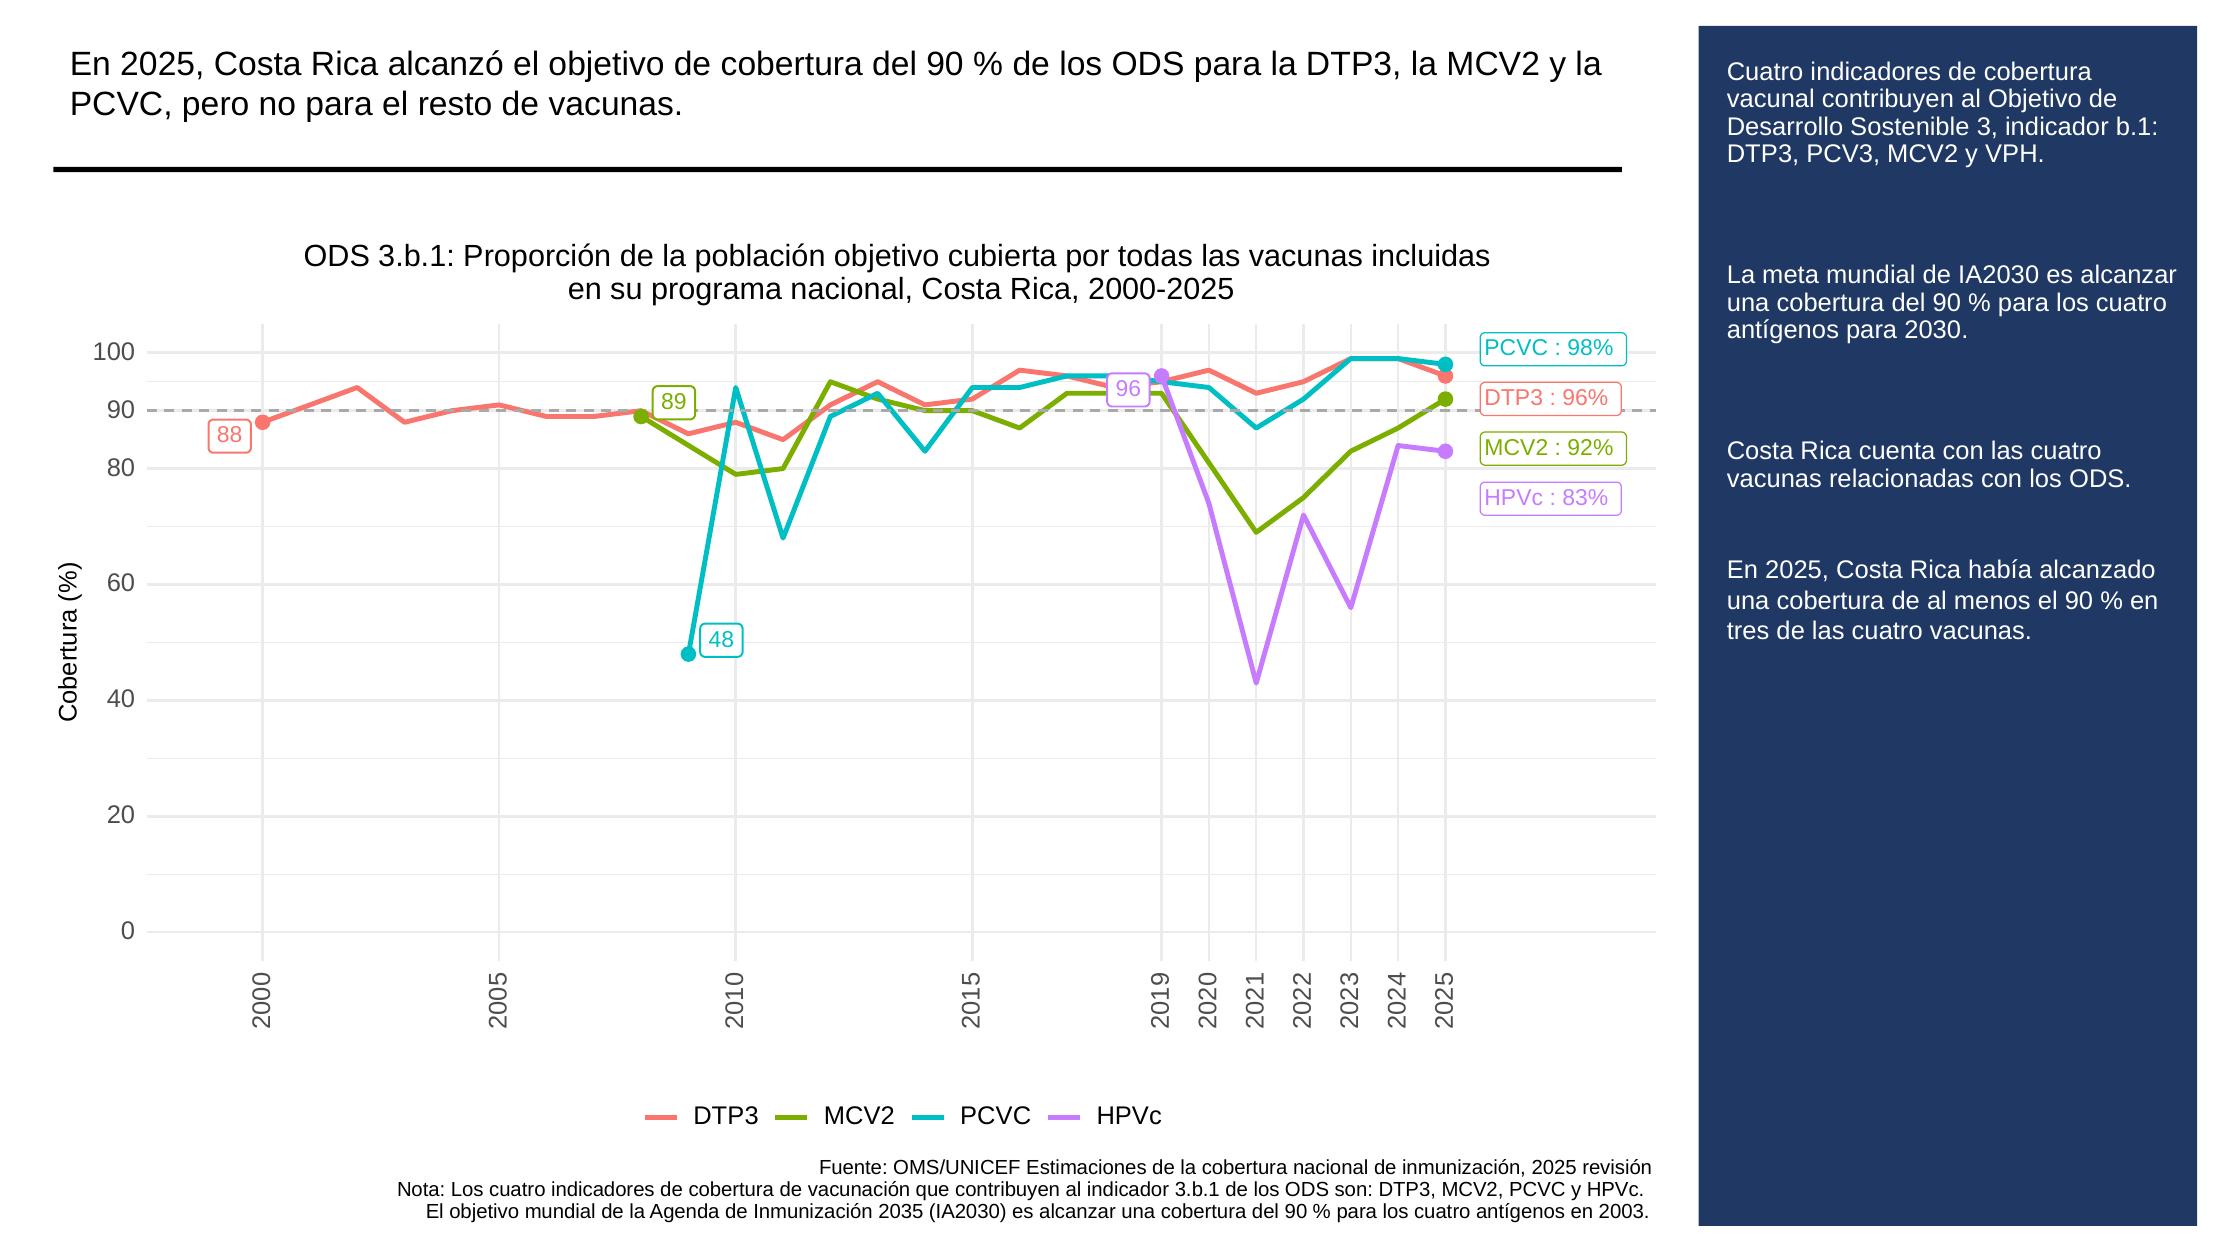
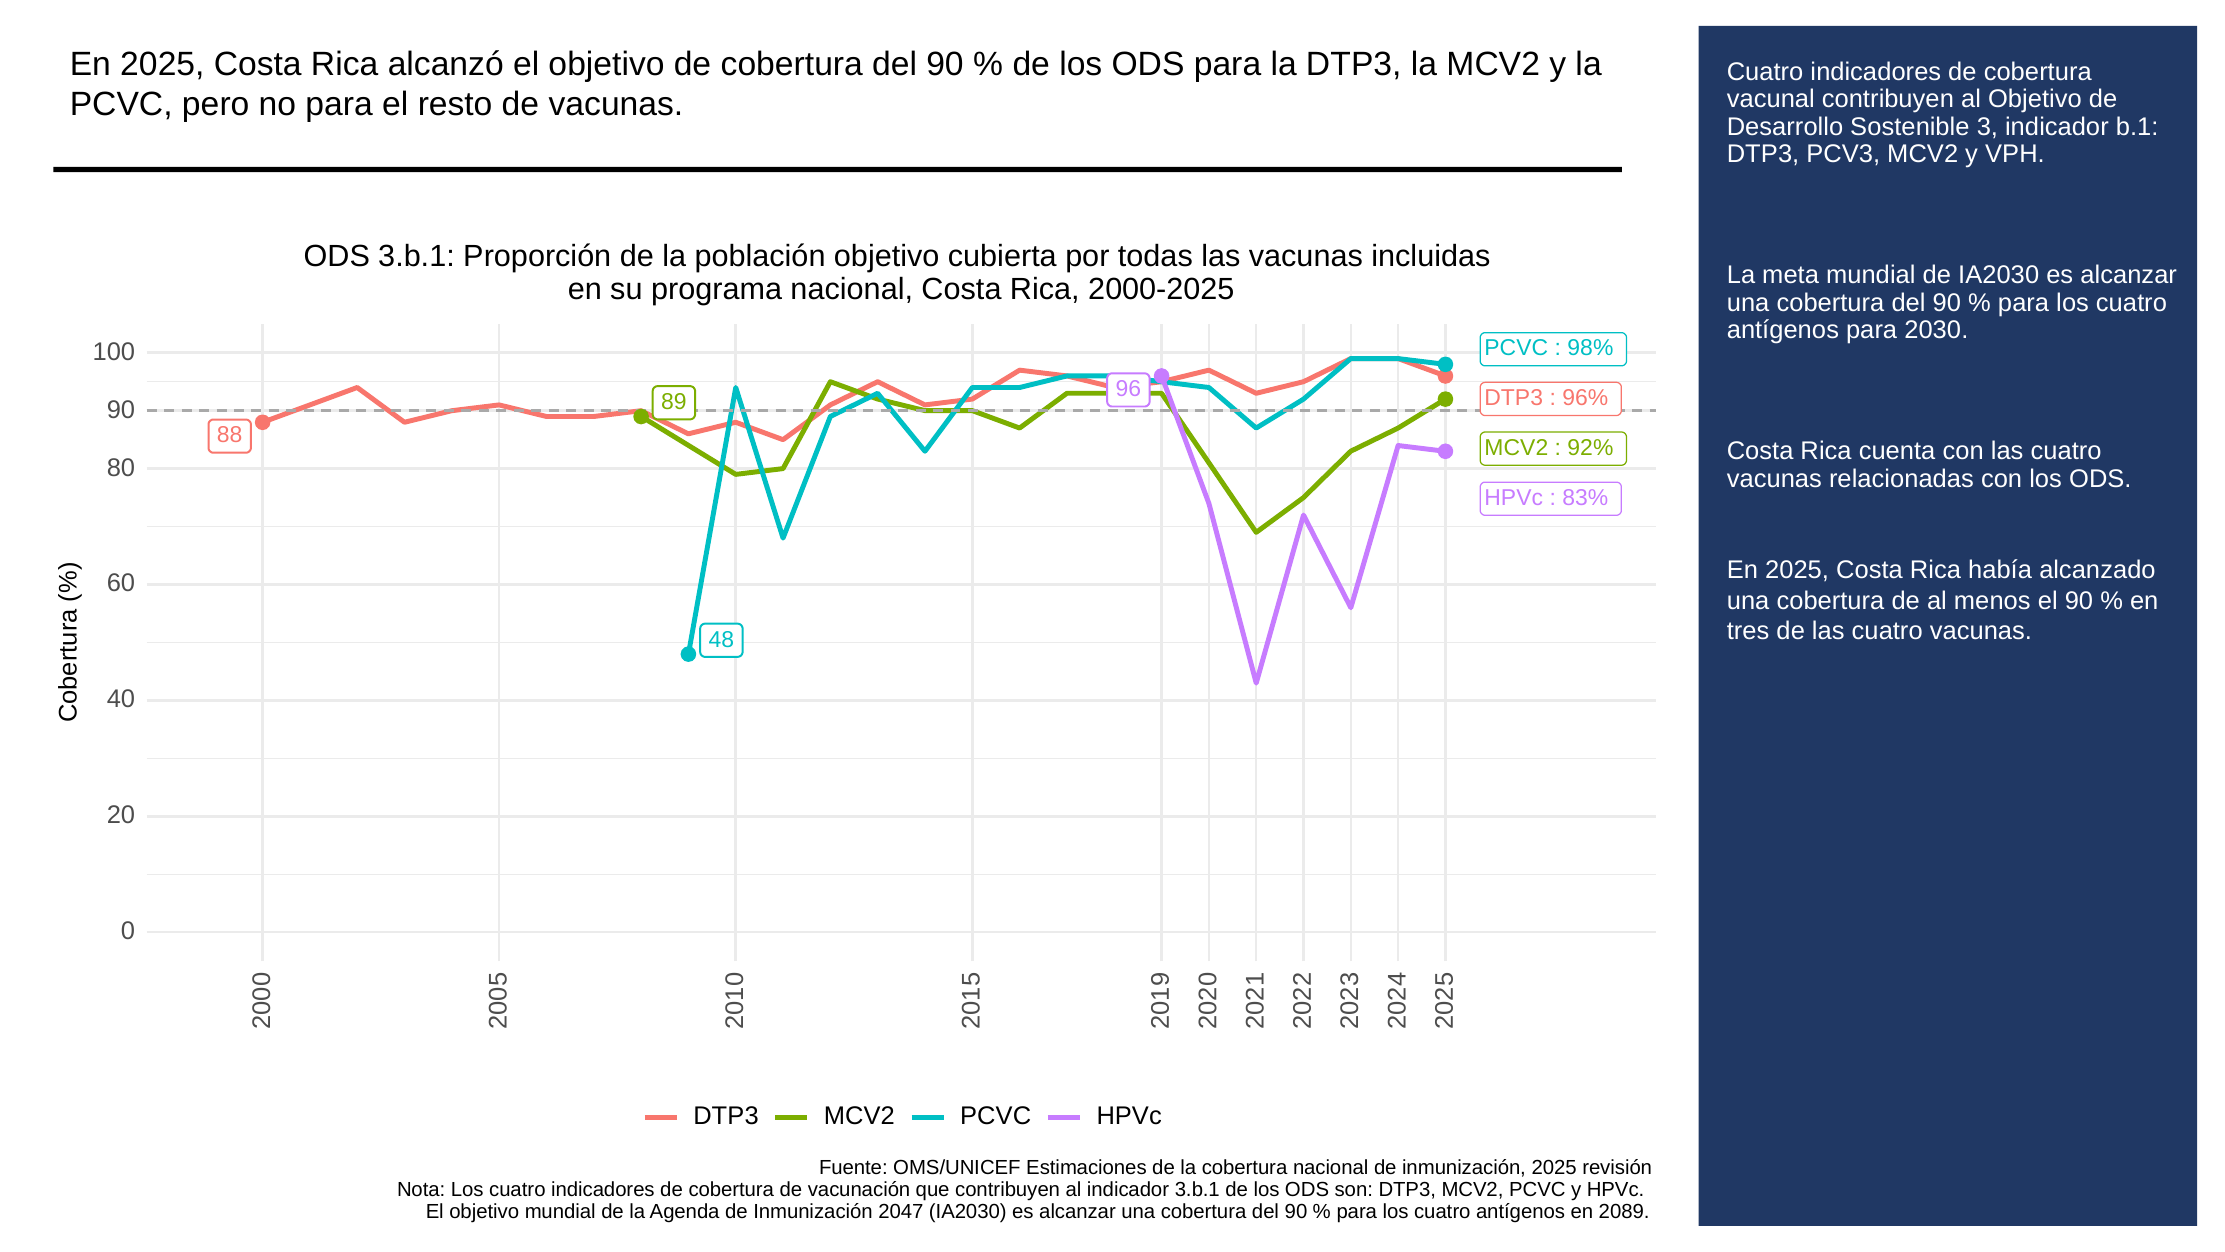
2035: 2035 -> 2047 (901, 1211)
2003: 2003 -> 2089 (1624, 1211)
